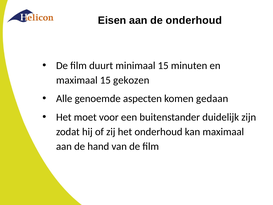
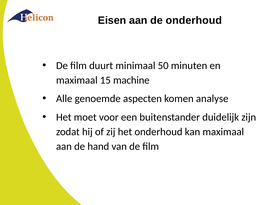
minimaal 15: 15 -> 50 (163, 65)
gekozen: gekozen -> machine (131, 80)
gedaan: gedaan -> analyse (212, 99)
